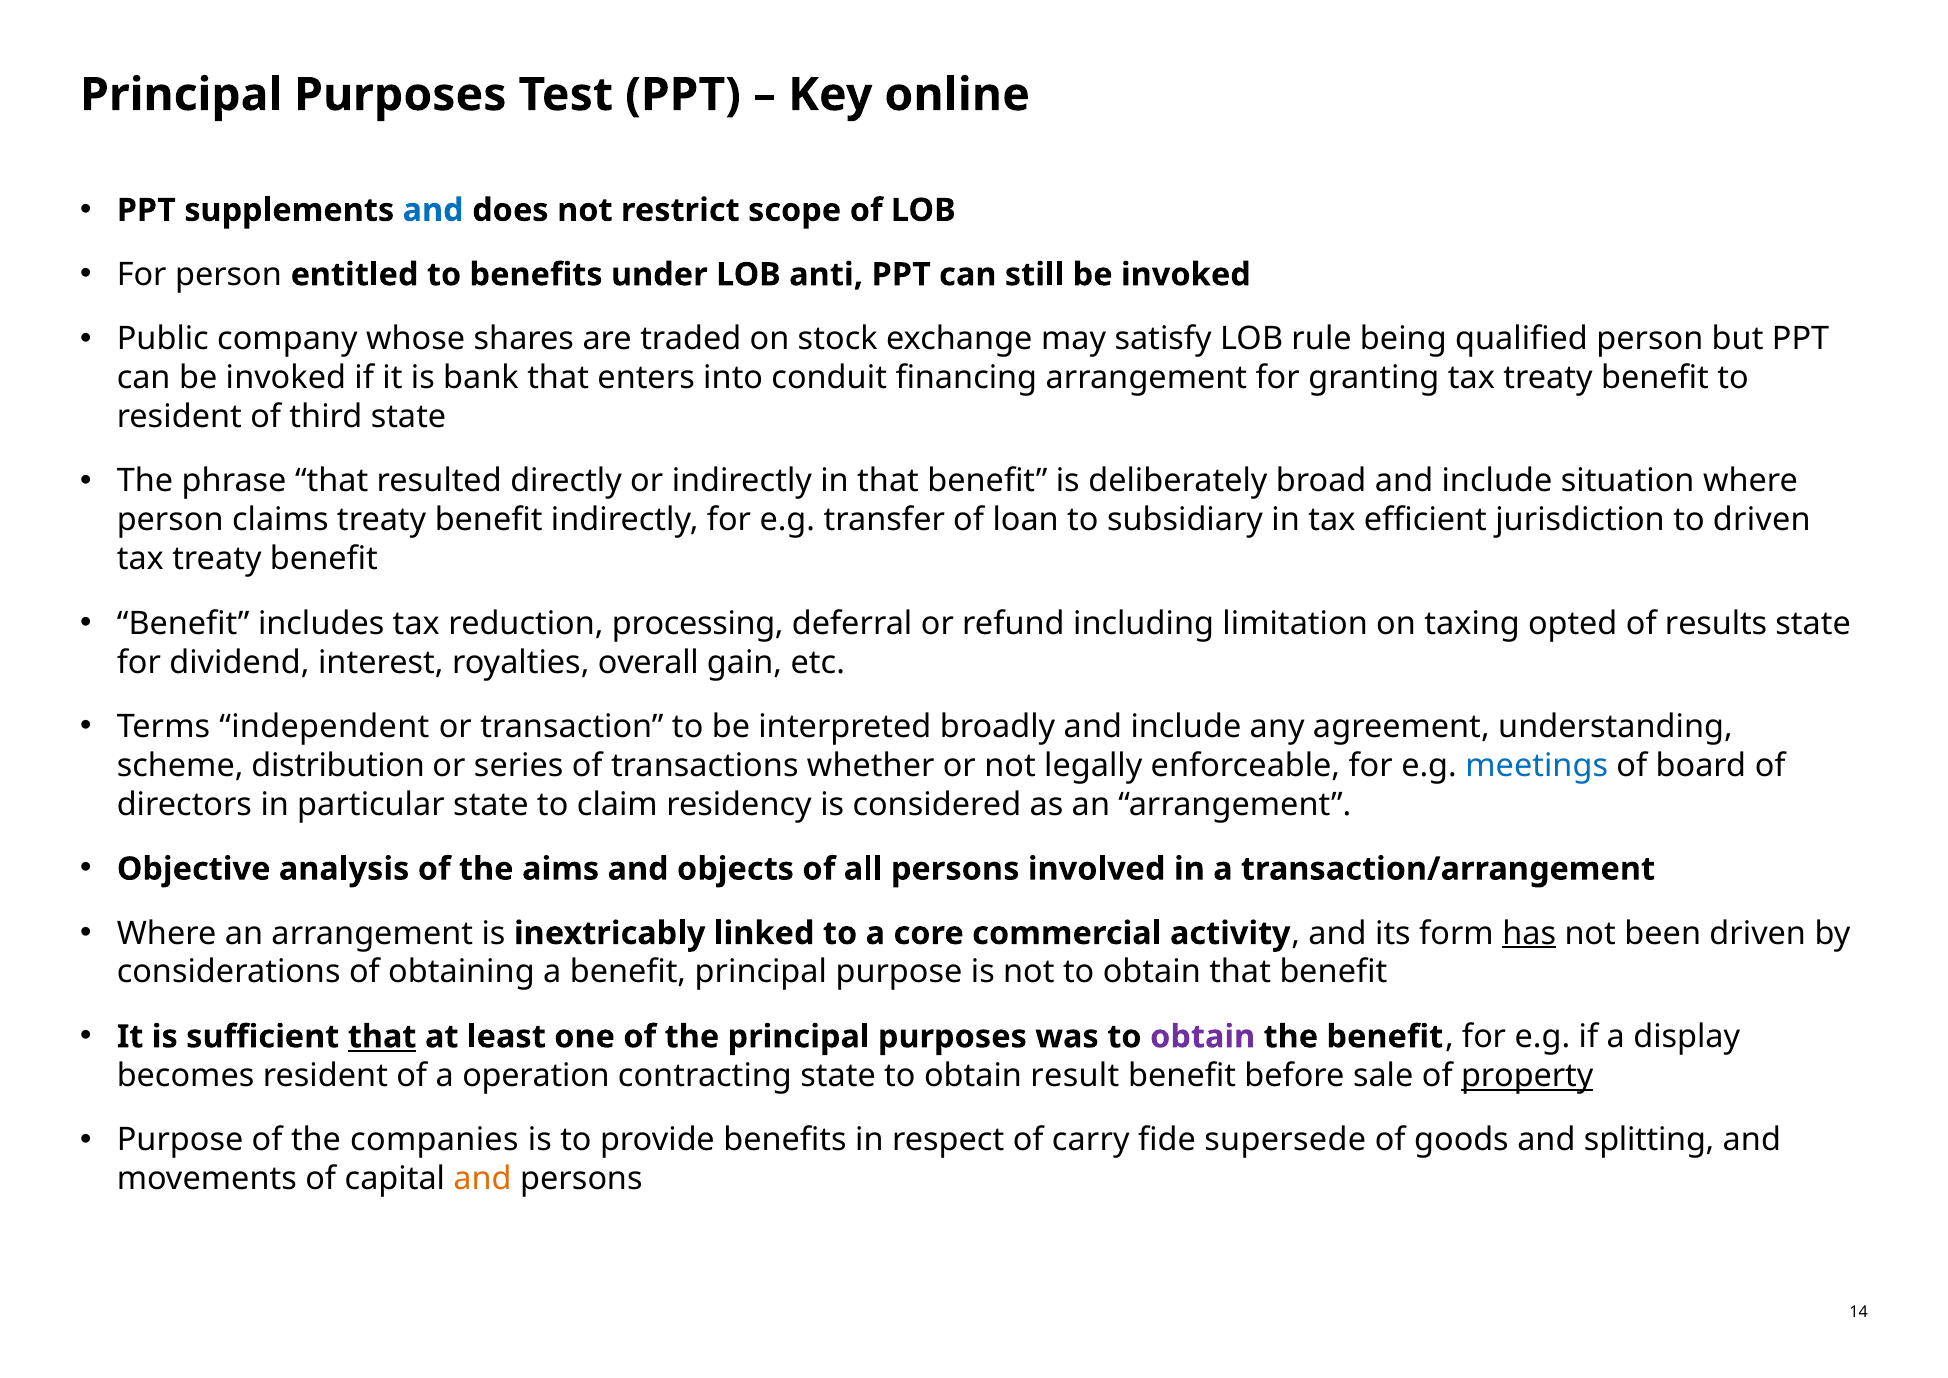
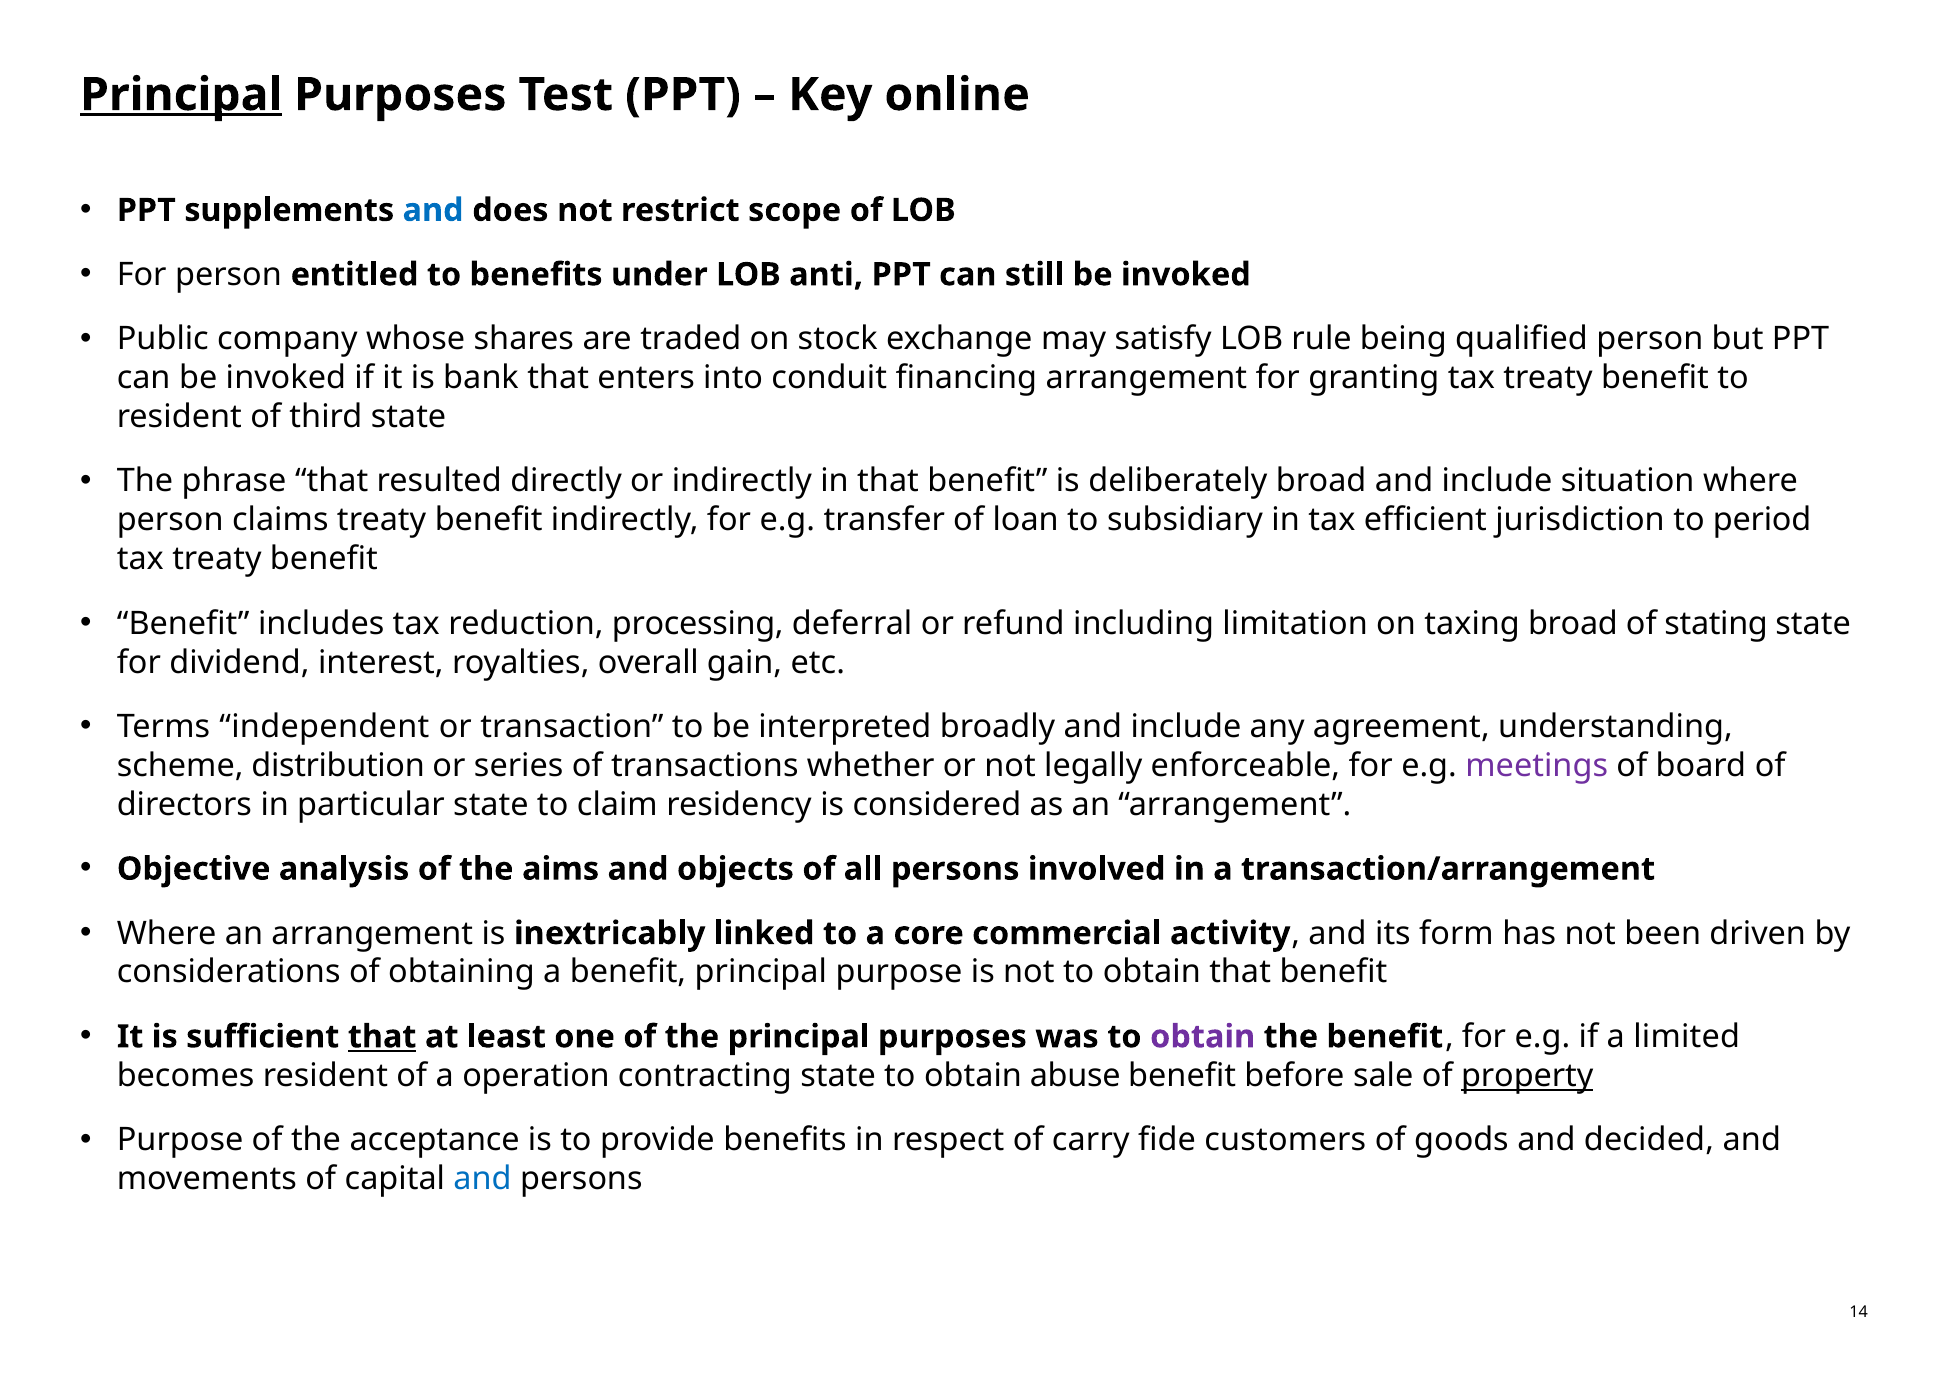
Principal underline: none -> present (181, 95)
to driven: driven -> period (1762, 520)
taxing opted: opted -> broad (1573, 624)
results: results -> stating (1716, 624)
meetings colour: blue -> purple (1537, 766)
has underline: present -> none (1529, 934)
display: display -> limited (1687, 1037)
result: result -> abuse (1075, 1076)
companies: companies -> acceptance (435, 1140)
supersede: supersede -> customers (1285, 1140)
splitting: splitting -> decided (1649, 1140)
and colour: orange -> blue (483, 1179)
